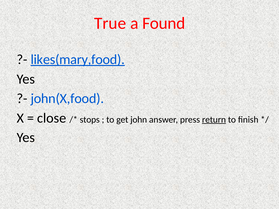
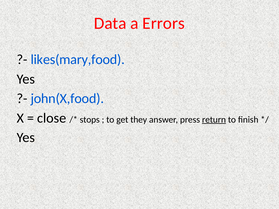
True: True -> Data (110, 23)
Found: Found -> Errors (164, 23)
likes(mary,food underline: present -> none (78, 60)
john: john -> they (139, 120)
